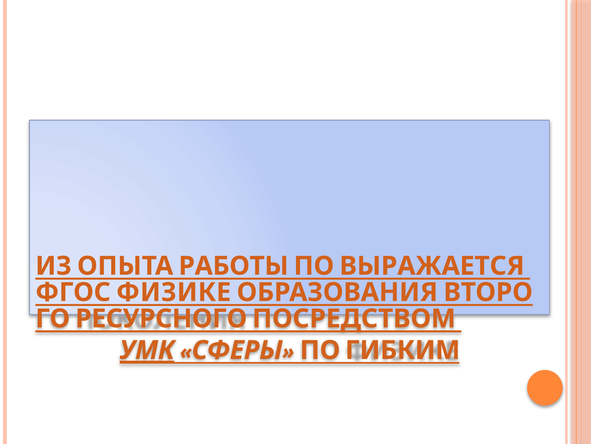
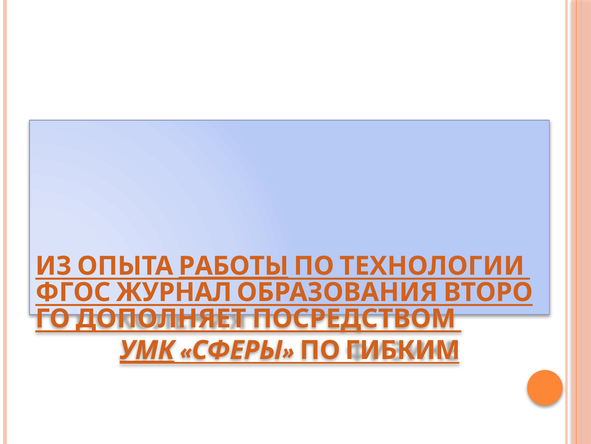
РАБОТЫ underline: none -> present (234, 266)
ВЫРАЖАЕТСЯ: ВЫРАЖАЕТСЯ -> ТЕХНОЛОГИИ (432, 266)
ФИЗИКЕ: ФИЗИКЕ -> ЖУРНАЛ (174, 292)
РЕСУРСНОГО: РЕСУРСНОГО -> ДОПОЛНЯЕТ (161, 318)
